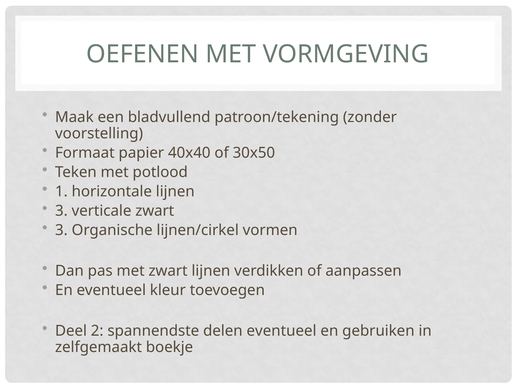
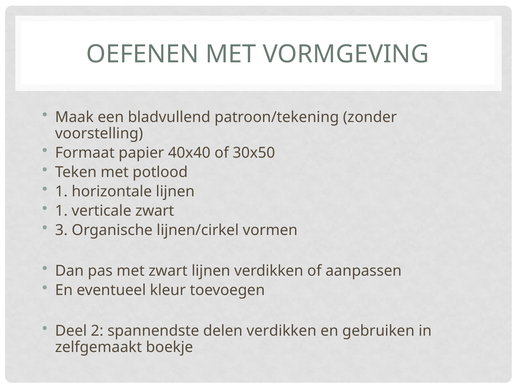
3: 3 -> 1 (61, 211)
delen eventueel: eventueel -> verdikken (282, 331)
